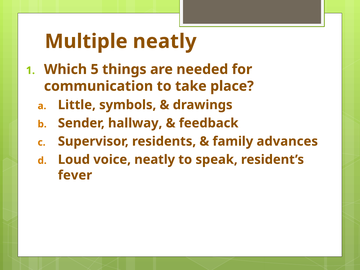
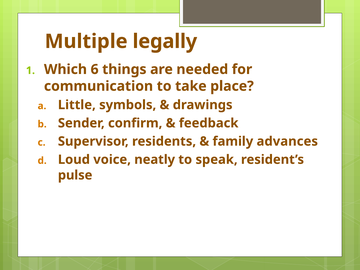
Multiple neatly: neatly -> legally (165, 41)
5: 5 -> 6 (95, 69)
hallway: hallway -> confirm (135, 123)
fever: fever -> pulse (75, 175)
